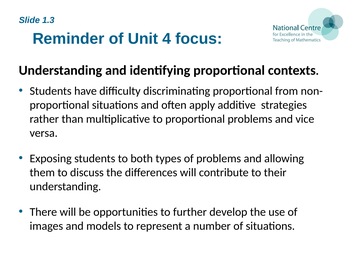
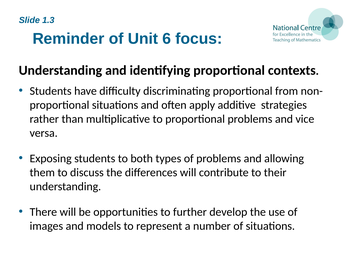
4: 4 -> 6 (167, 39)
